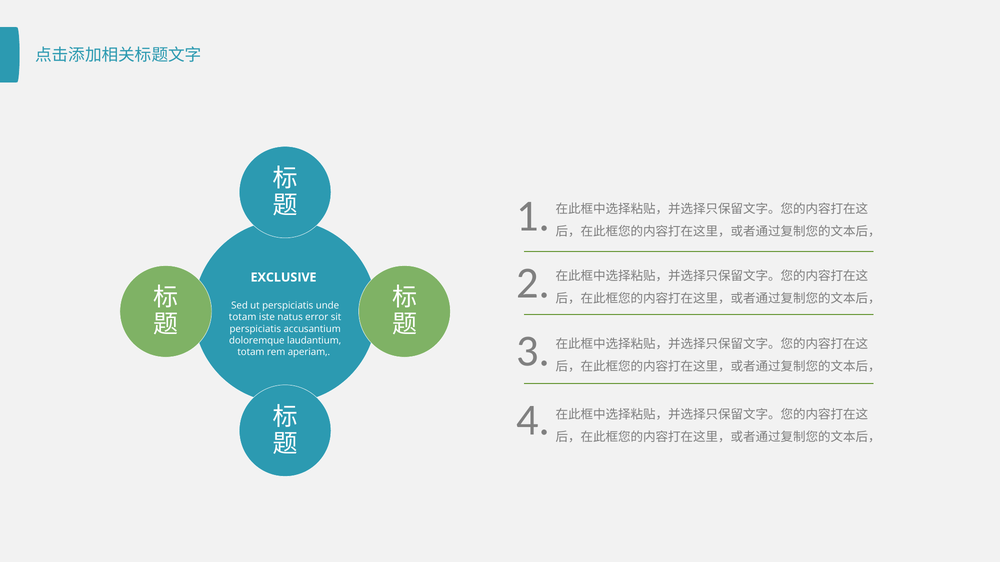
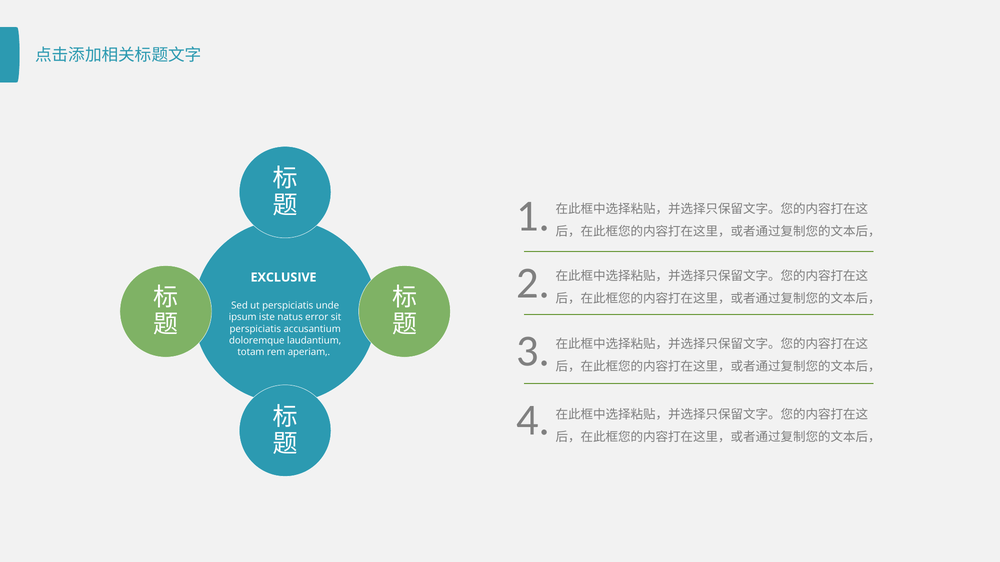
totam: totam -> ipsum (243, 317)
